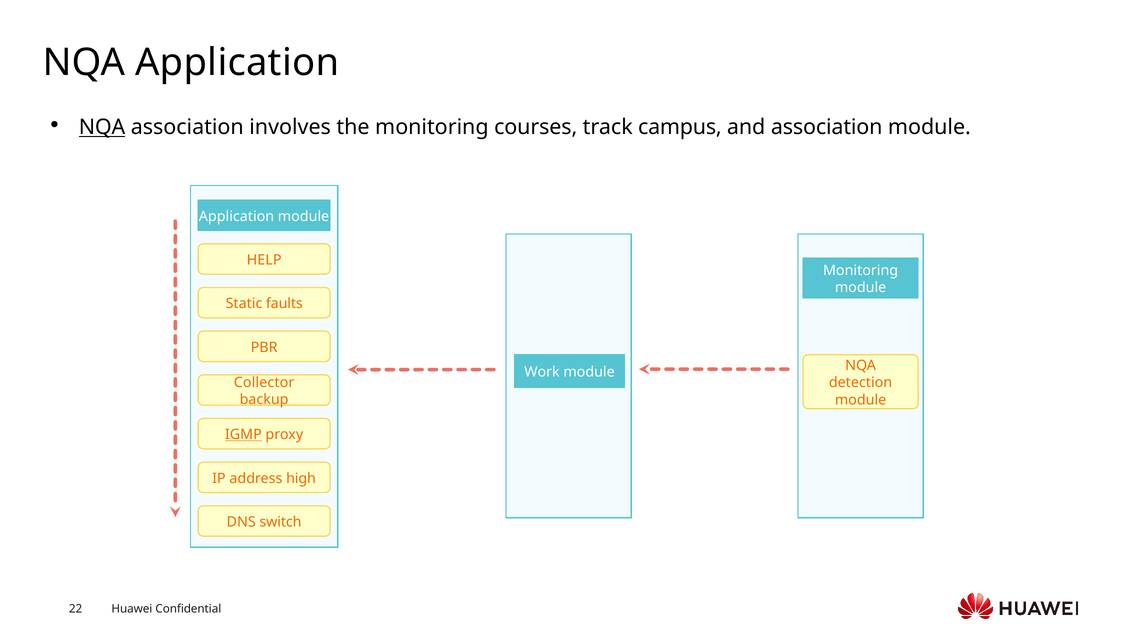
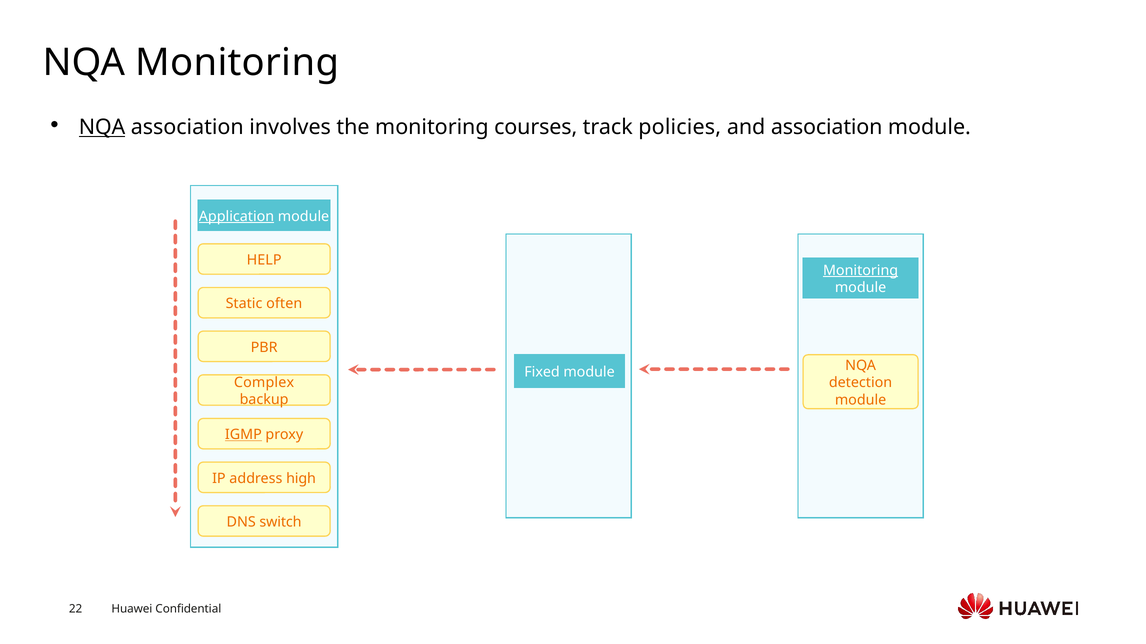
NQA Application: Application -> Monitoring (237, 62)
campus: campus -> policies (680, 127)
Application underline: none -> present (237, 217)
Monitoring underline: none -> present (861, 271)
faults: faults -> often (284, 304)
Work: Work -> Fixed (542, 372)
Collector: Collector -> Complex (264, 383)
